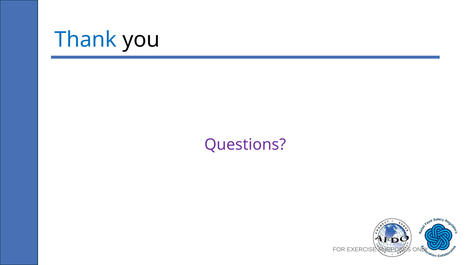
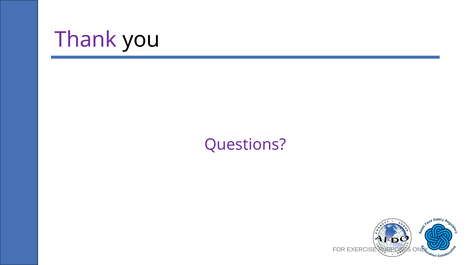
Thank colour: blue -> purple (86, 40)
